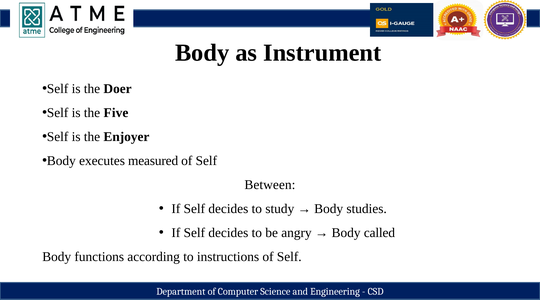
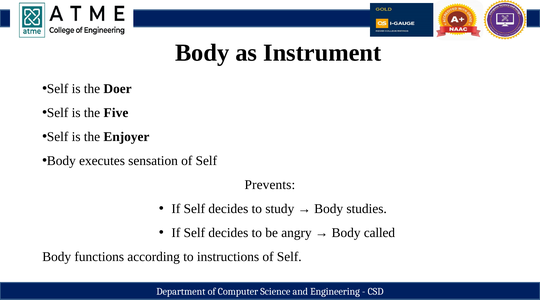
measured: measured -> sensation (153, 161)
Between: Between -> Prevents (270, 185)
